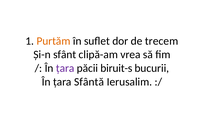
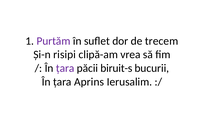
Purtăm colour: orange -> purple (54, 41)
sfânt: sfânt -> risipi (65, 54)
Sfântă: Sfântă -> Aprins (89, 82)
